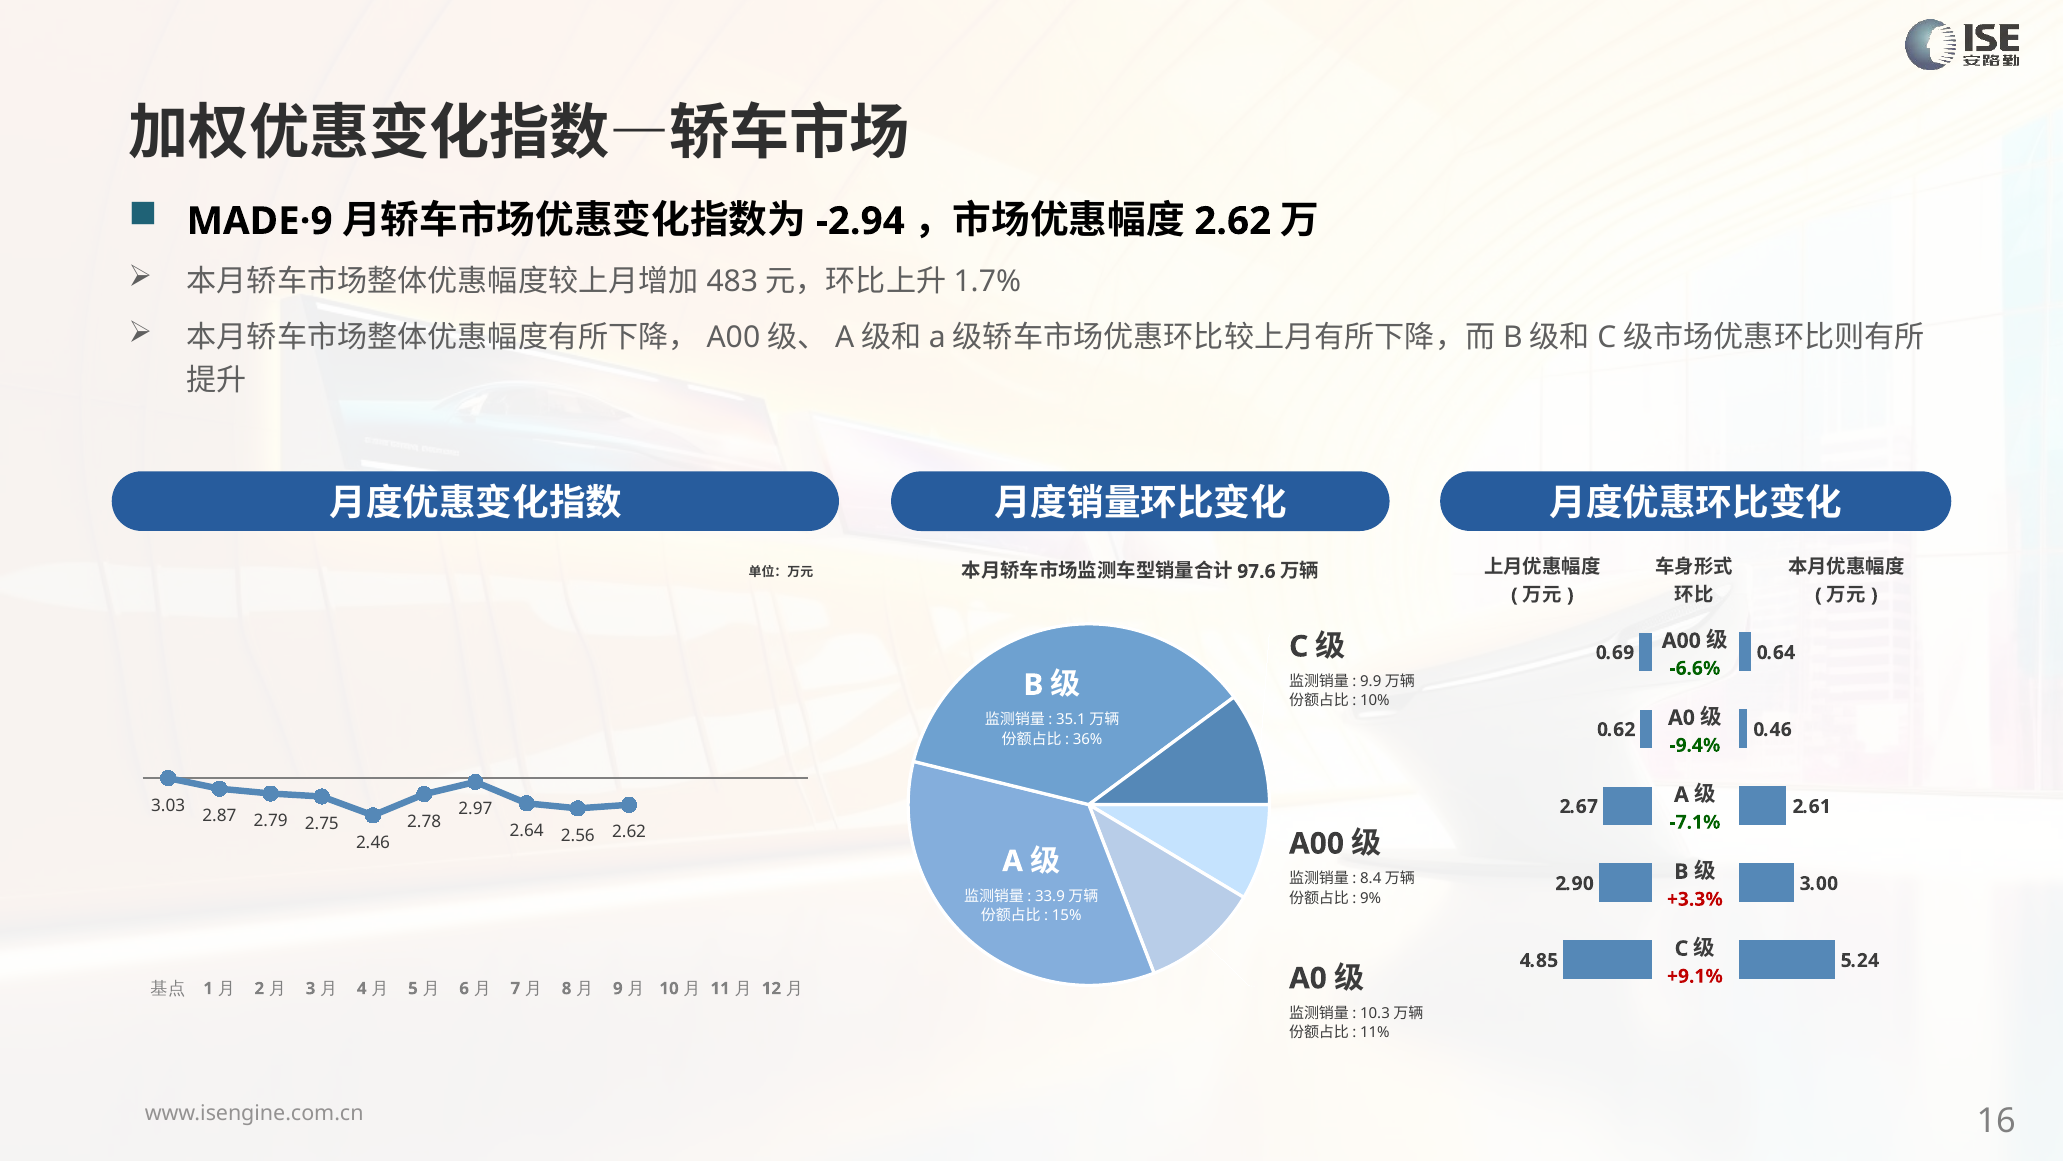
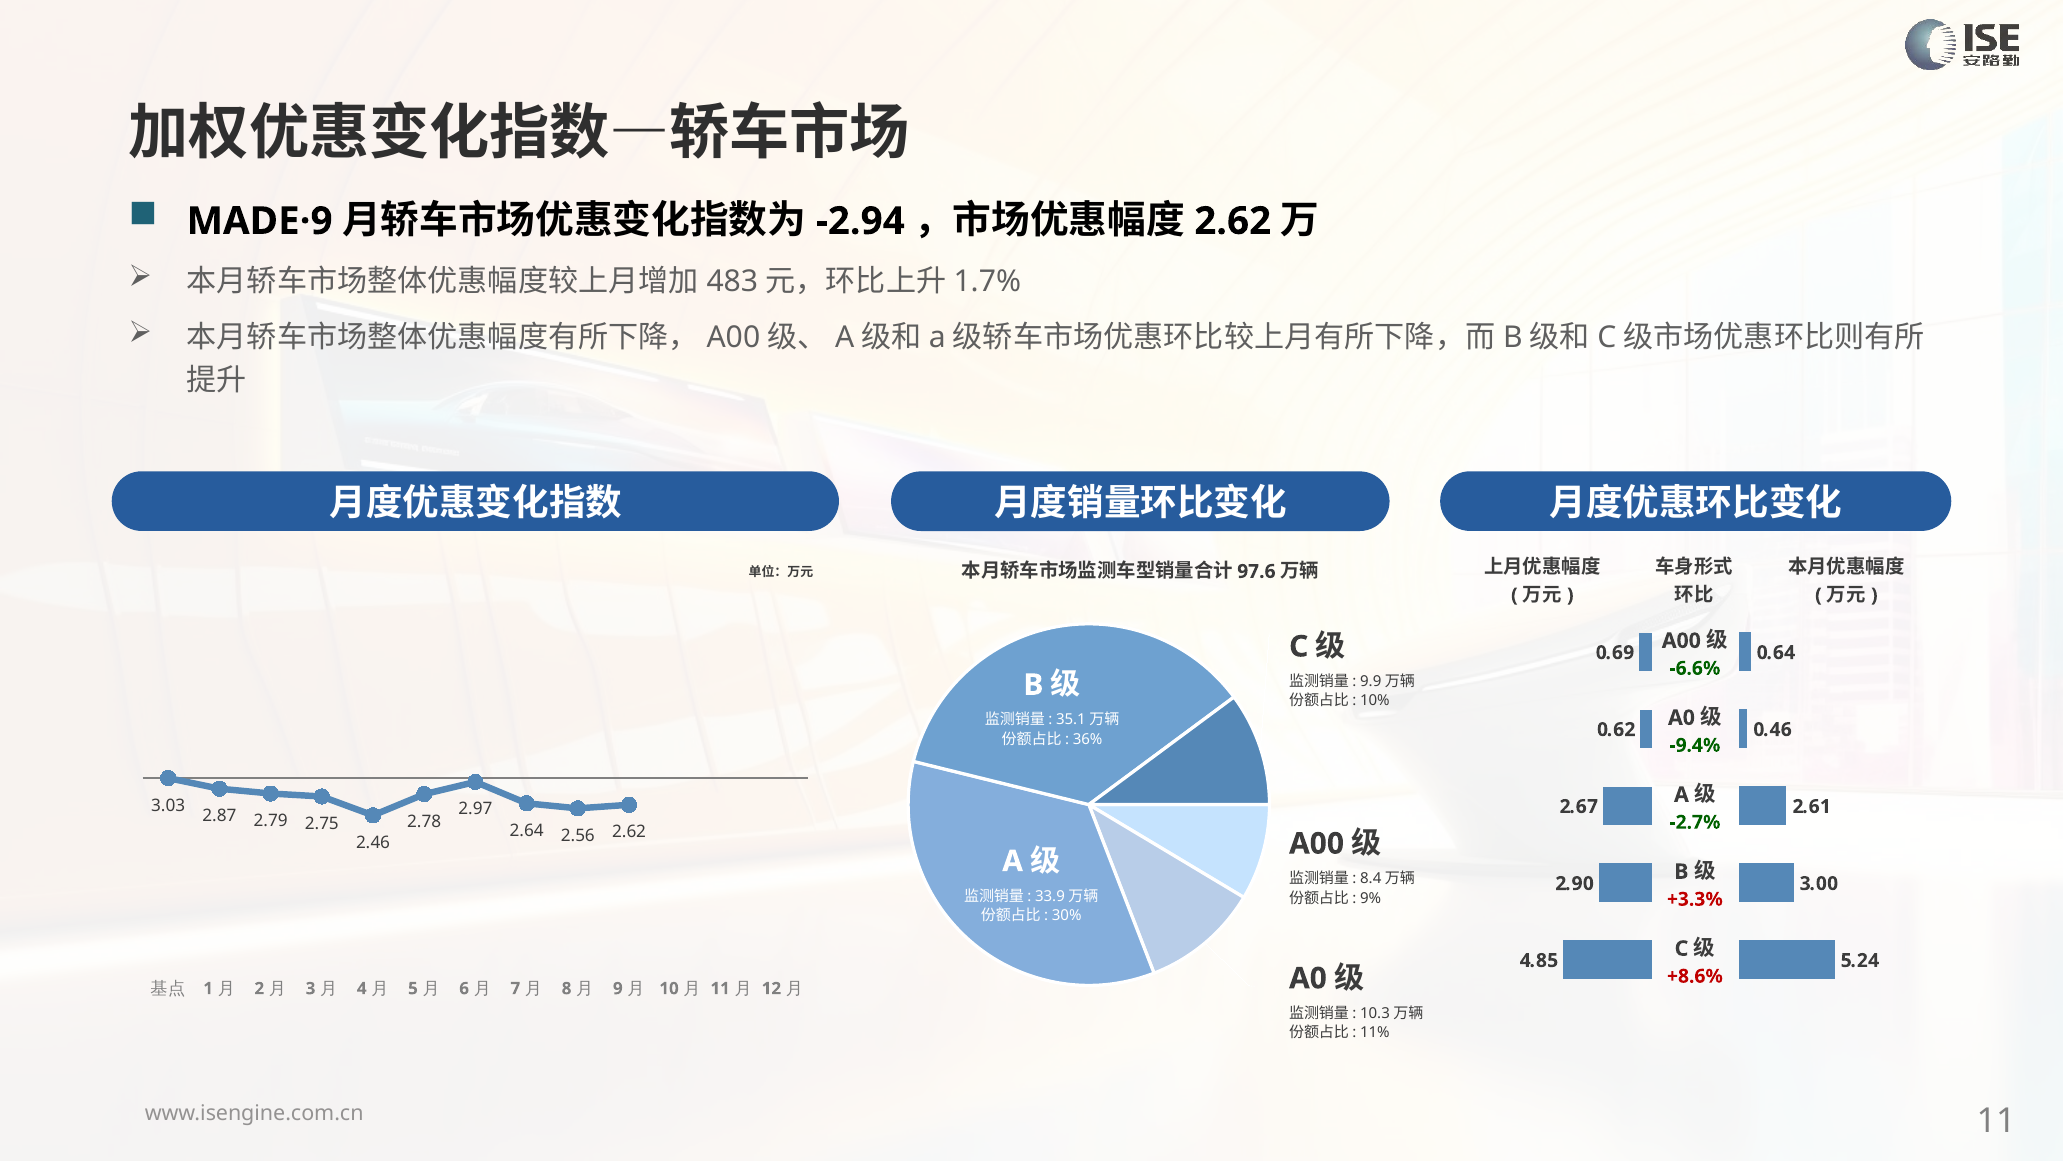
-7.1%: -7.1% -> -2.7% (1695, 822)
15%: 15% -> 30% (1067, 915)
+9.1%: +9.1% -> +8.6% (1695, 976)
16: 16 -> 11 (1996, 1121)
